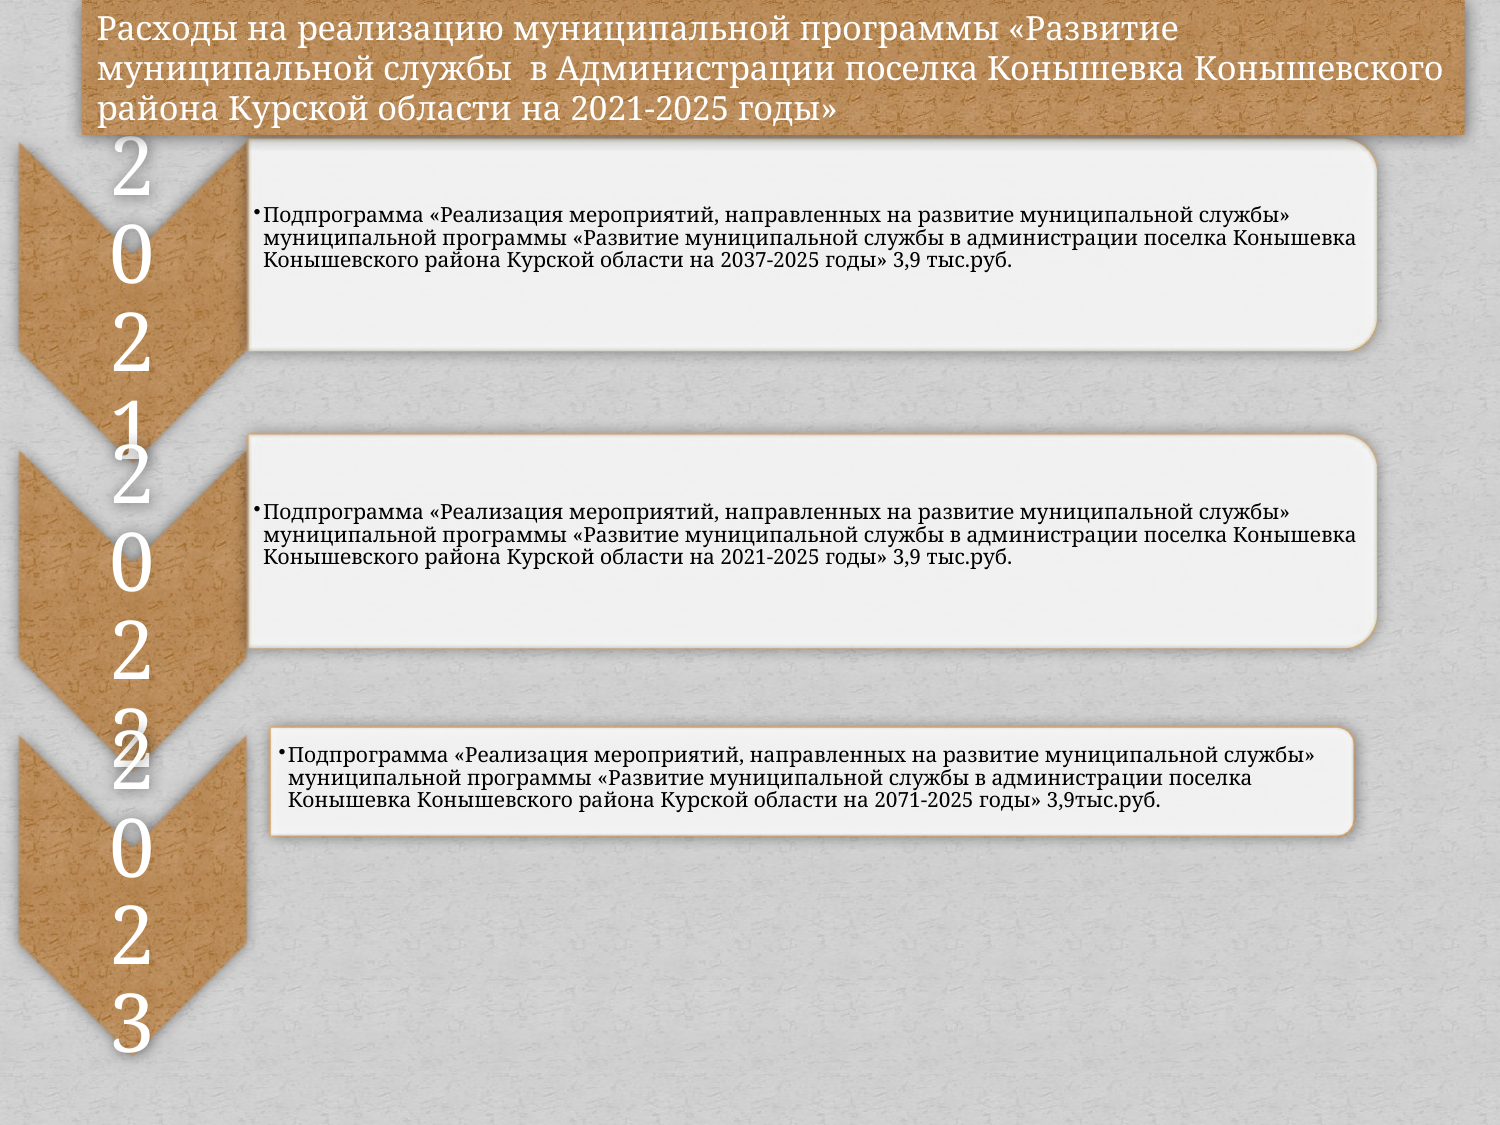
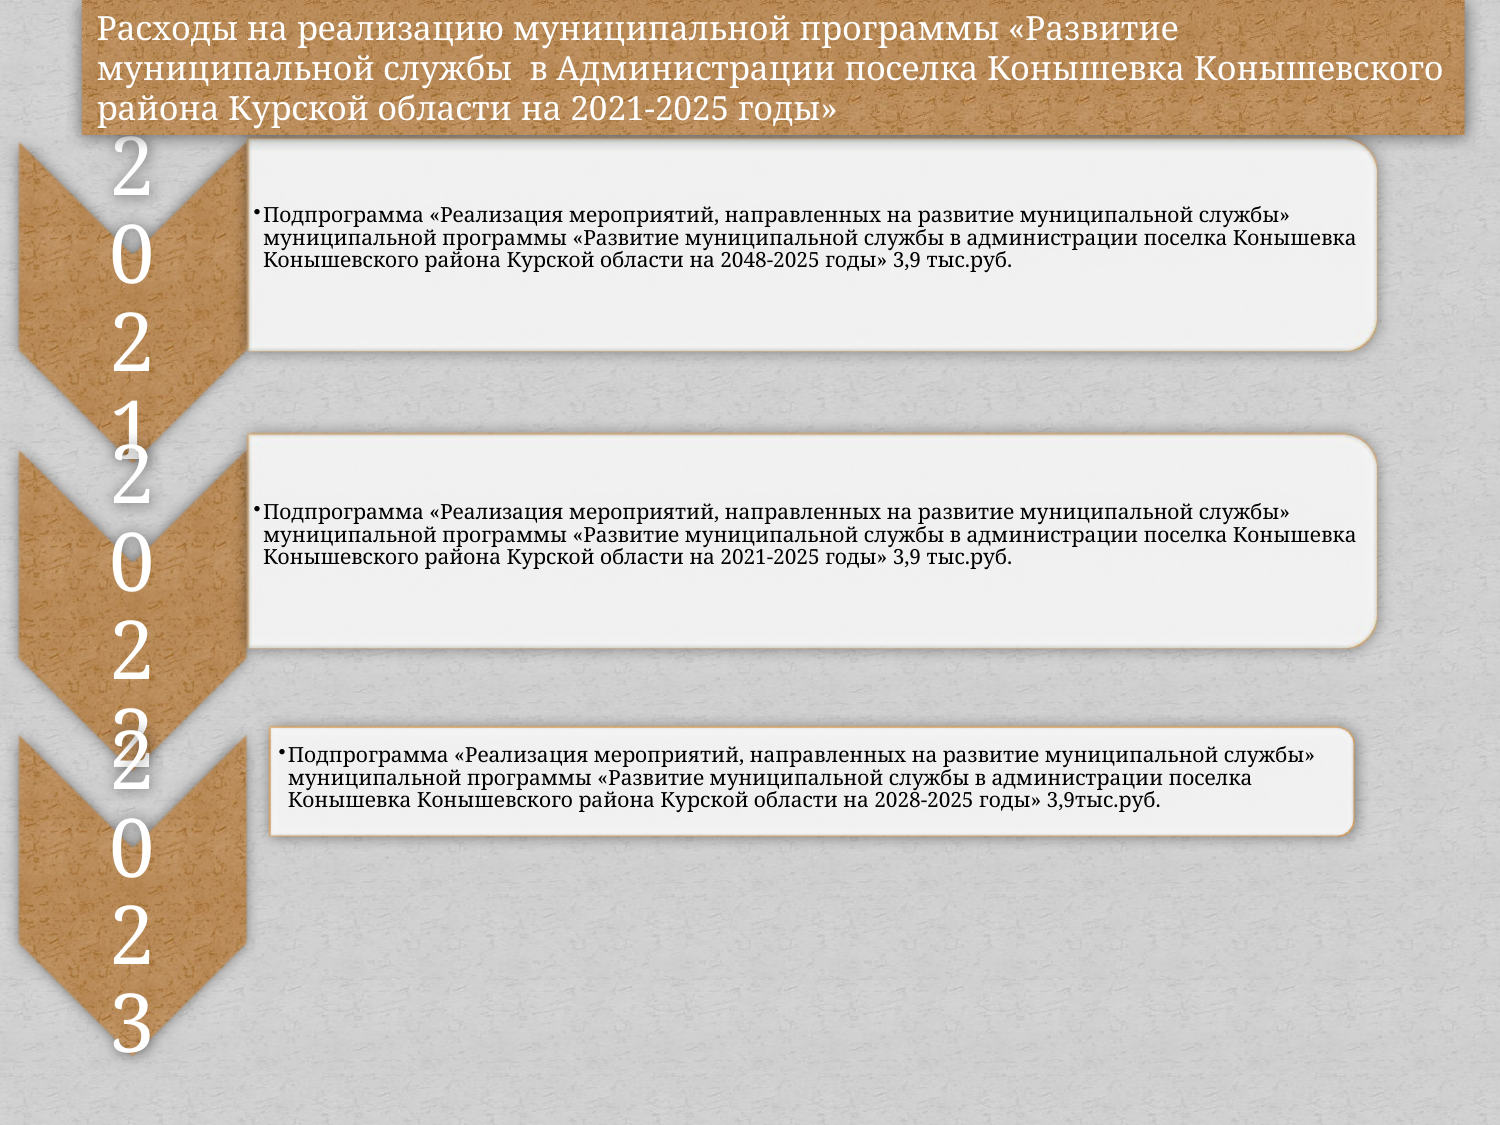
2037-2025: 2037-2025 -> 2048-2025 (770, 261)
2071-2025: 2071-2025 -> 2028-2025 (924, 801)
